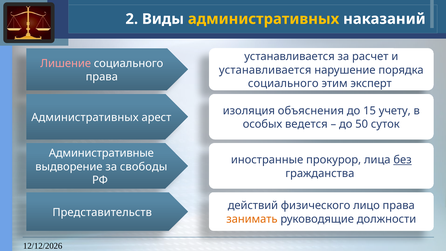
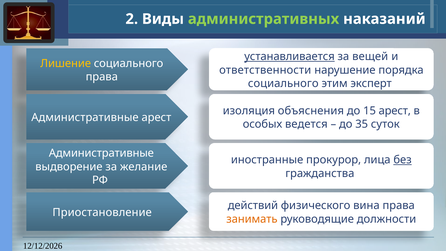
административных colour: yellow -> light green (264, 19)
устанавливается underline: none -> present (289, 57)
расчет: расчет -> вещей (370, 57)
Лишение colour: pink -> yellow (66, 63)
устанавливается: устанавливается -> ответственности (265, 70)
15 учету: учету -> арест (395, 111)
Административных: Административных -> Административные (85, 117)
50: 50 -> 35 (362, 124)
свободы: свободы -> желание (144, 167)
лицо: лицо -> вина (366, 206)
Представительств: Представительств -> Приостановление (102, 212)
